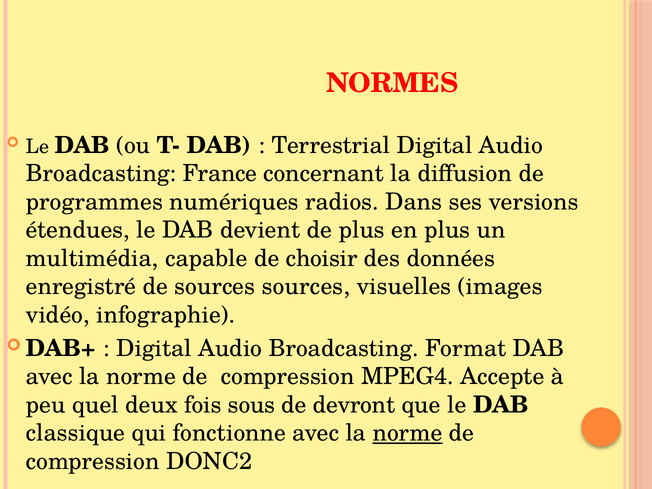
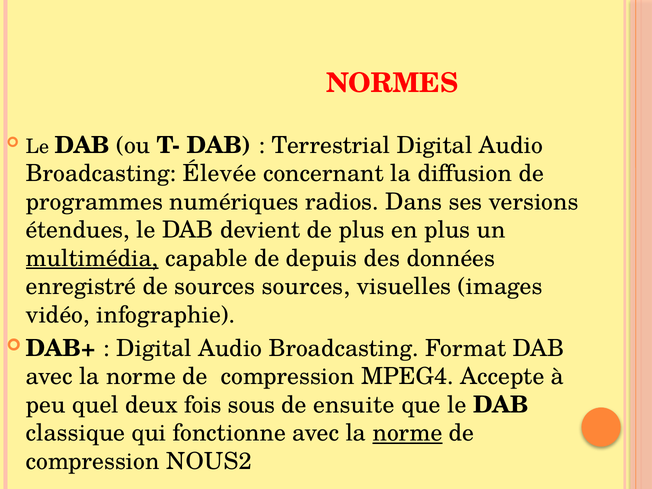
France: France -> Élevée (220, 174)
multimédia underline: none -> present (92, 258)
choisir: choisir -> depuis (322, 258)
devront: devront -> ensuite (354, 405)
DONC2: DONC2 -> NOUS2 (209, 461)
